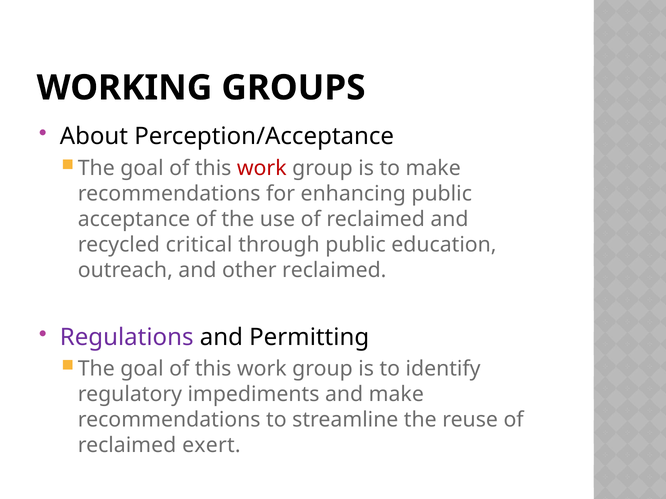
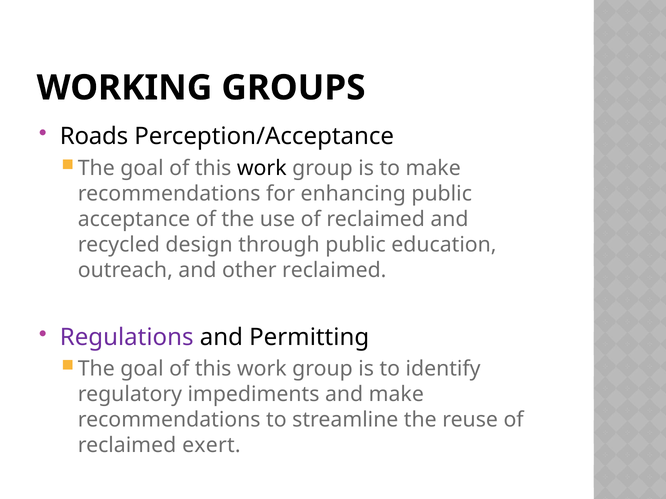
About: About -> Roads (94, 137)
work colour: red -> black (262, 168)
critical: critical -> design (199, 245)
